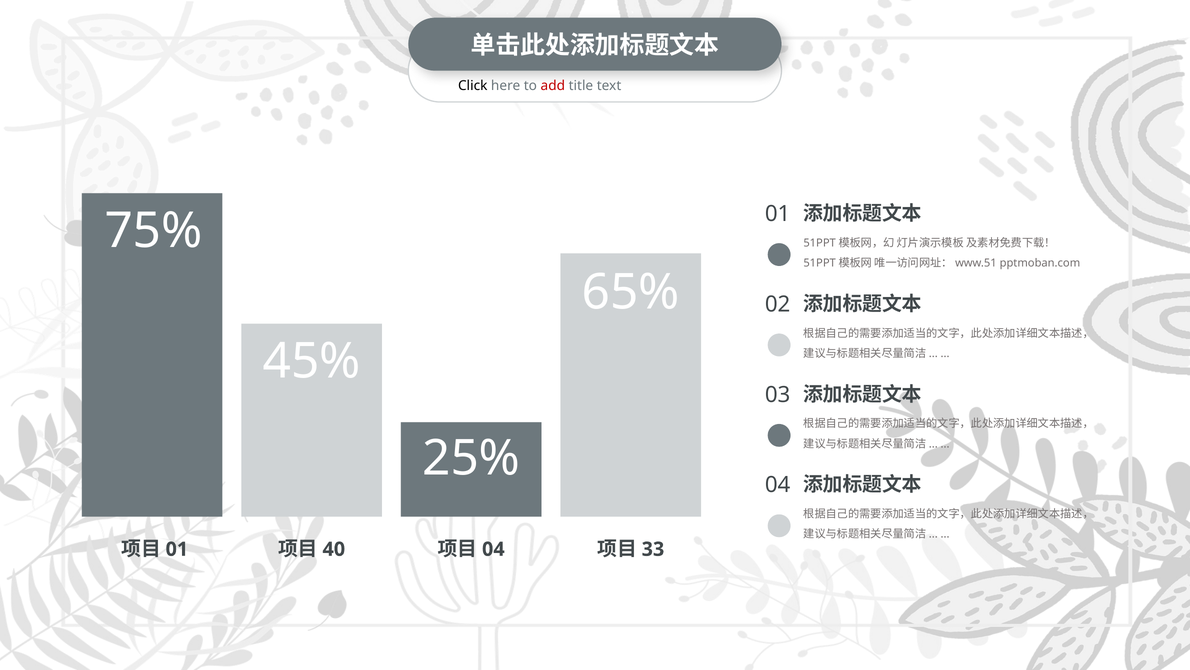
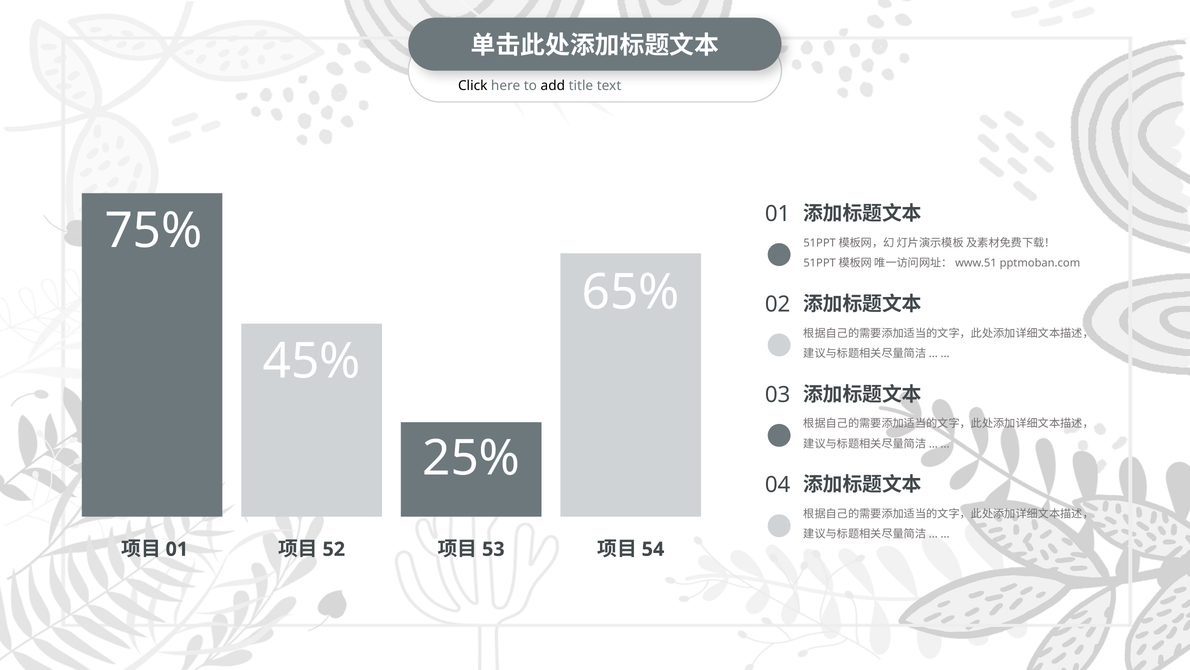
add colour: red -> black (553, 85)
40: 40 -> 52 (334, 549)
04: 04 -> 53 (493, 549)
33: 33 -> 54 (653, 549)
